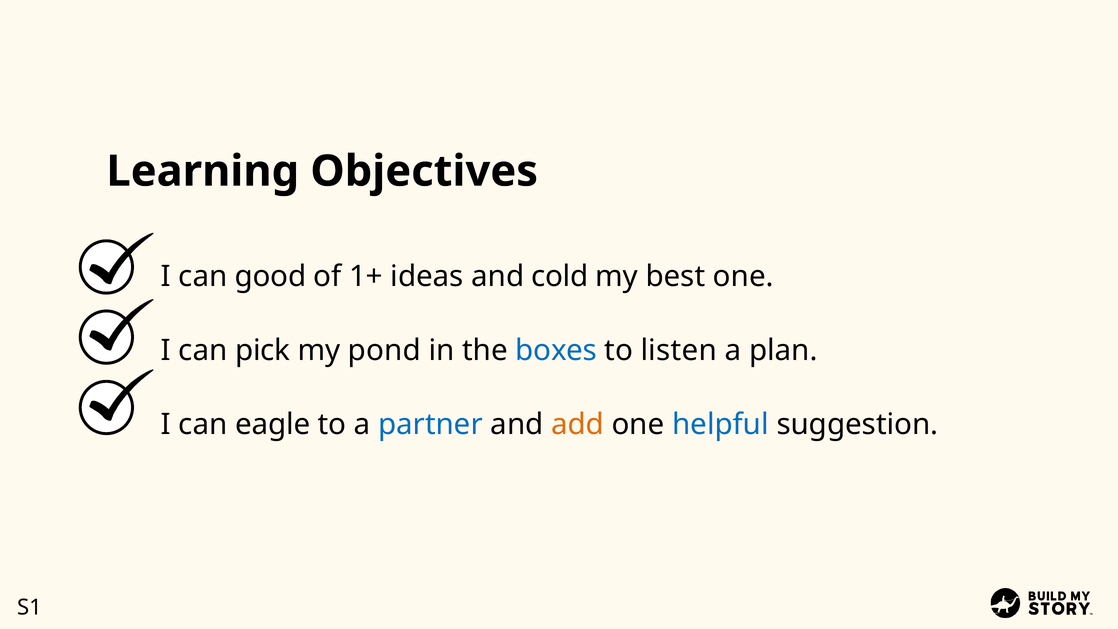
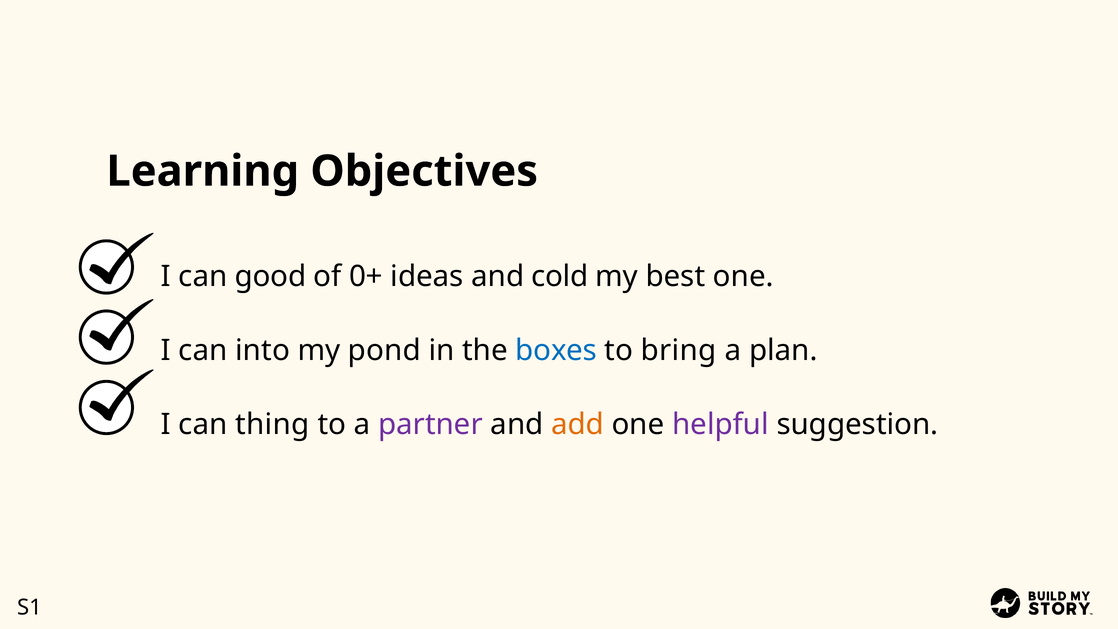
1+: 1+ -> 0+ (366, 276)
pick: pick -> into (263, 350)
listen: listen -> bring (679, 350)
eagle: eagle -> thing (272, 424)
partner colour: blue -> purple (430, 424)
helpful colour: blue -> purple (720, 424)
